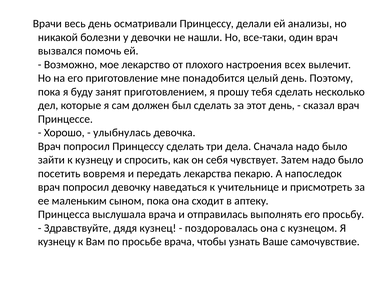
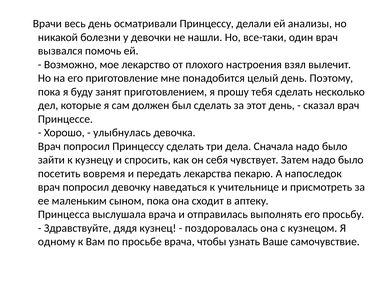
всех: всех -> взял (295, 65)
кузнецу: кузнецу -> одному (57, 242)
